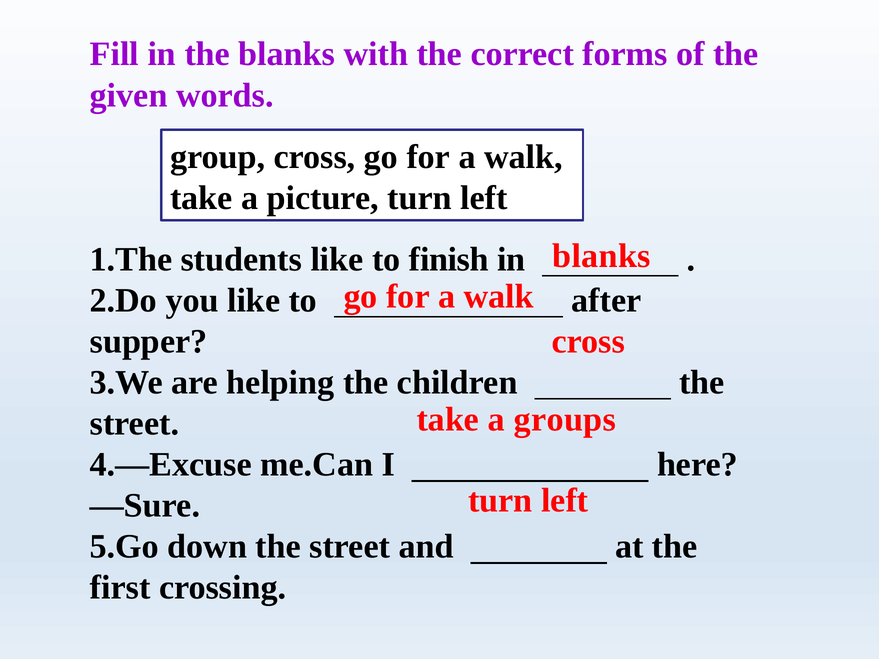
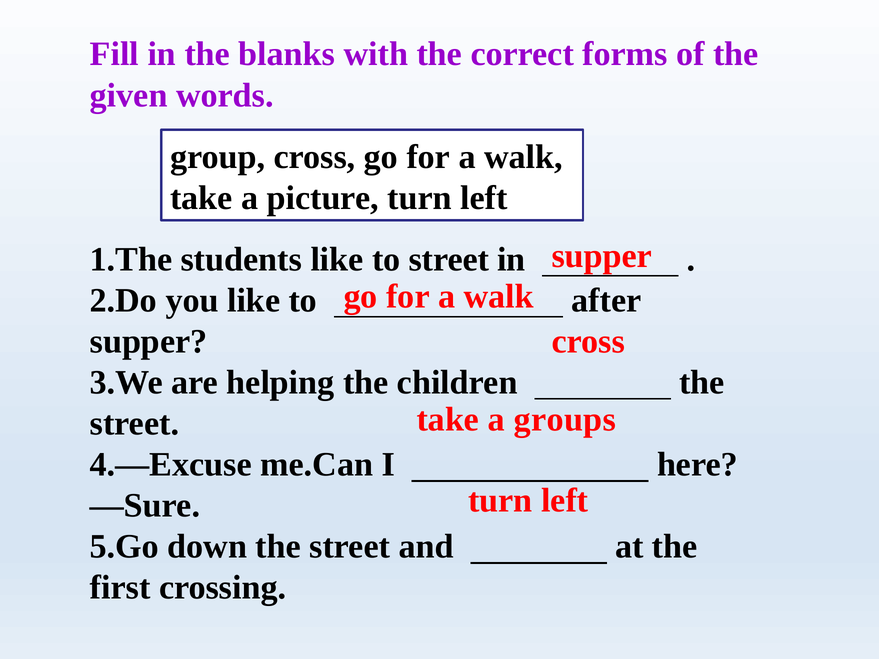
blanks: blanks -> supper (602, 256)
to finish: finish -> street (449, 259)
